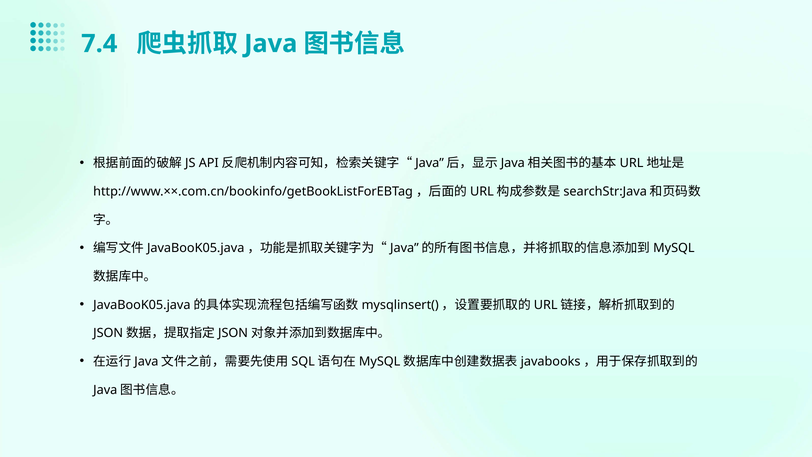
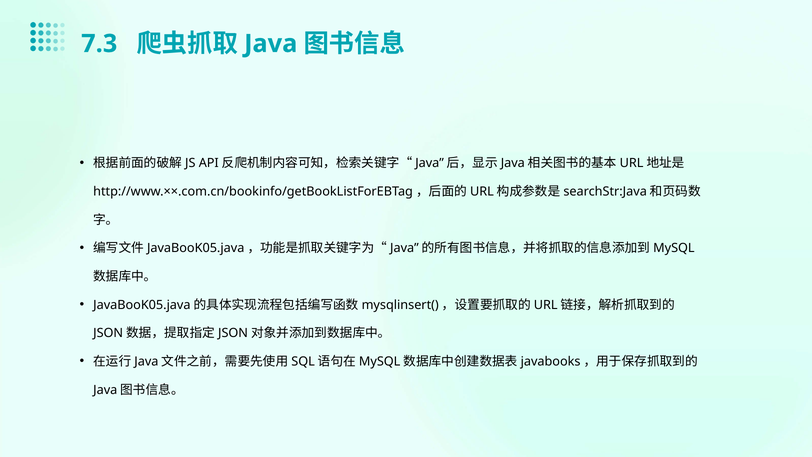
7.4: 7.4 -> 7.3 (99, 44)
